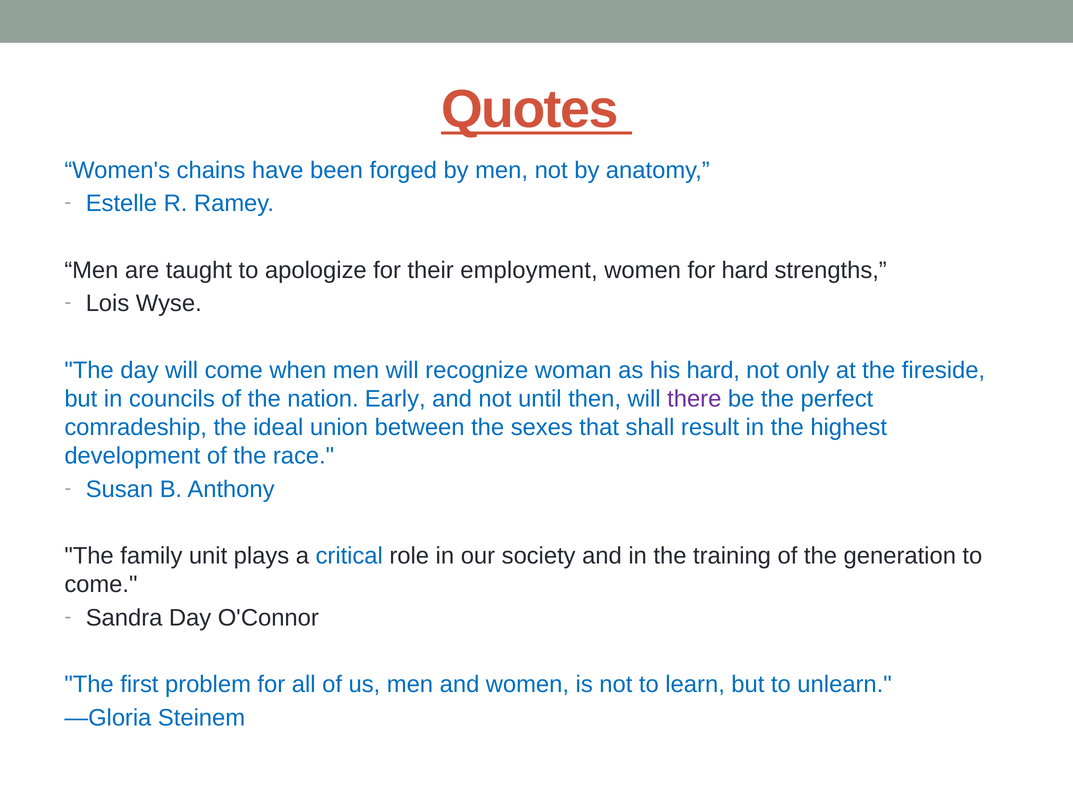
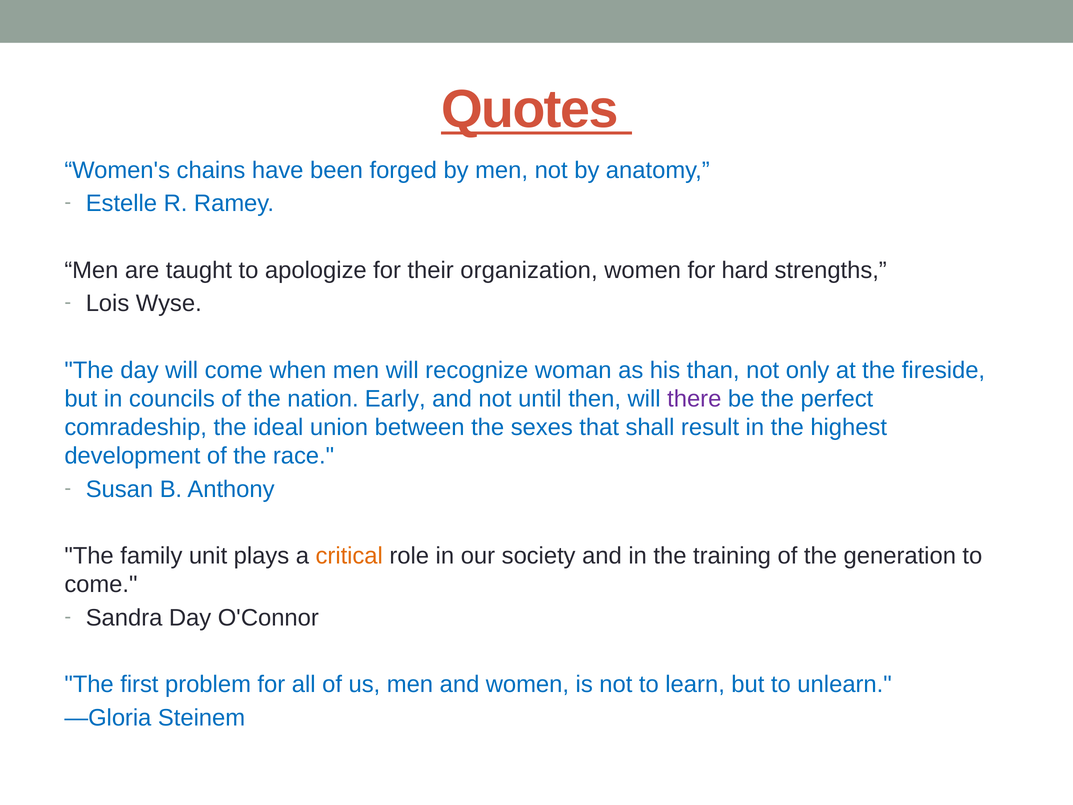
employment: employment -> organization (529, 270)
his hard: hard -> than (713, 370)
critical colour: blue -> orange (349, 556)
